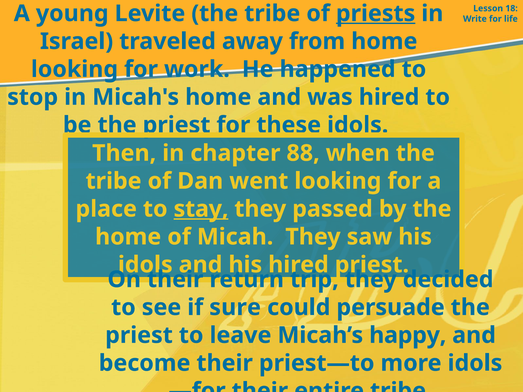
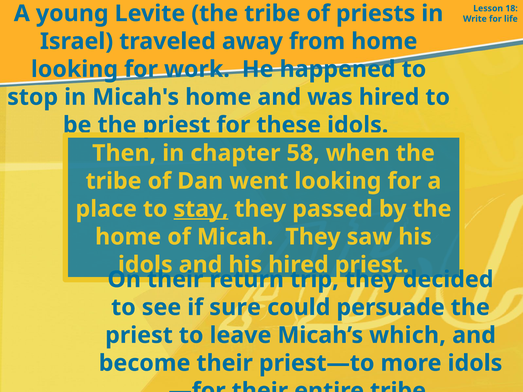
priests underline: present -> none (376, 13)
88: 88 -> 58 (303, 153)
happy: happy -> which (408, 335)
